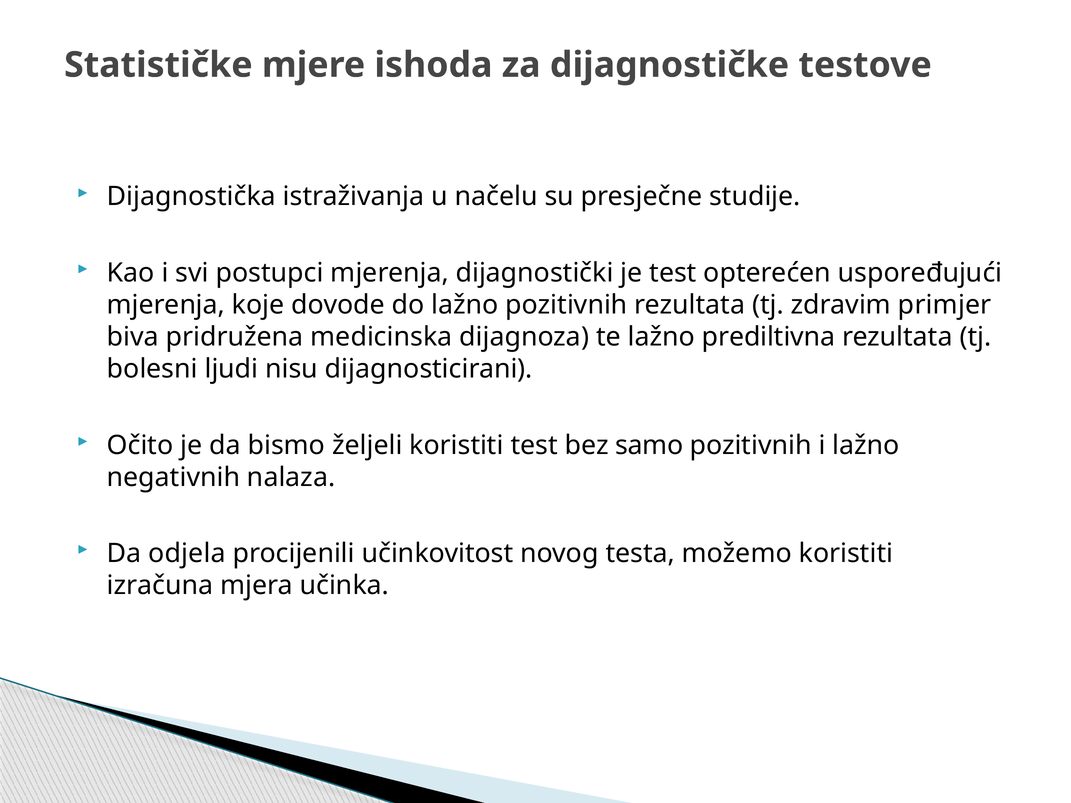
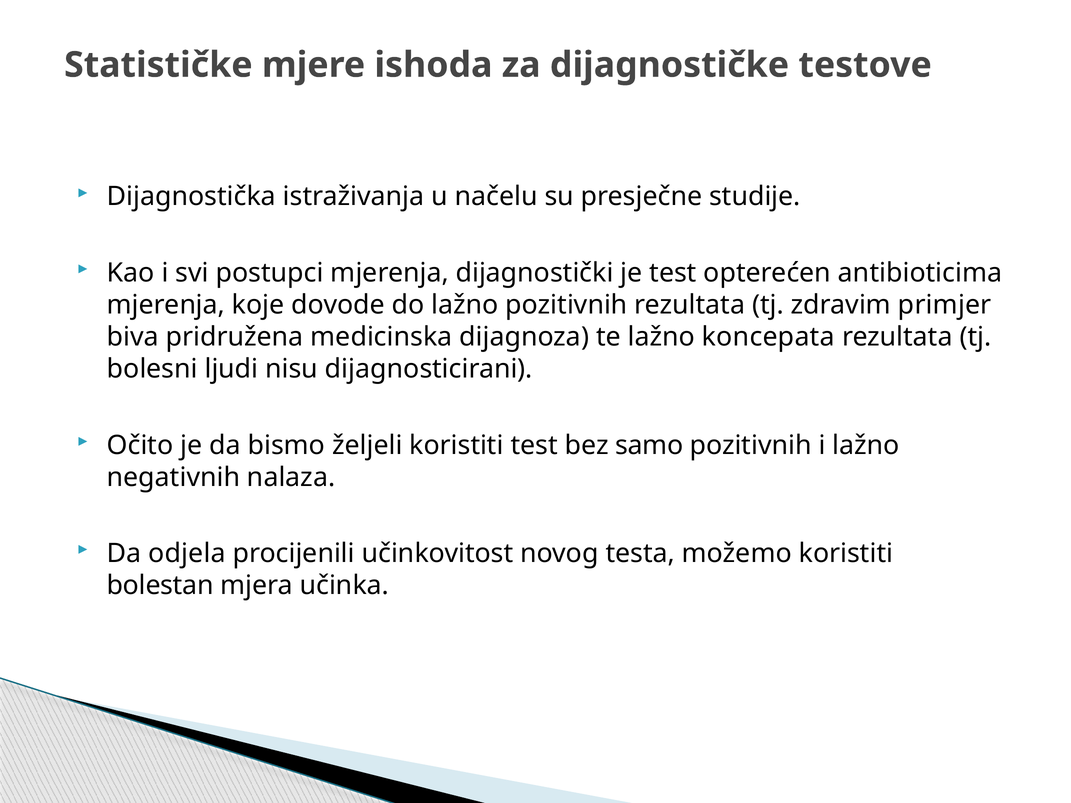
uspoređujući: uspoređujući -> antibioticima (920, 273)
prediltivna: prediltivna -> koncepata (768, 337)
izračuna: izračuna -> bolestan (160, 586)
